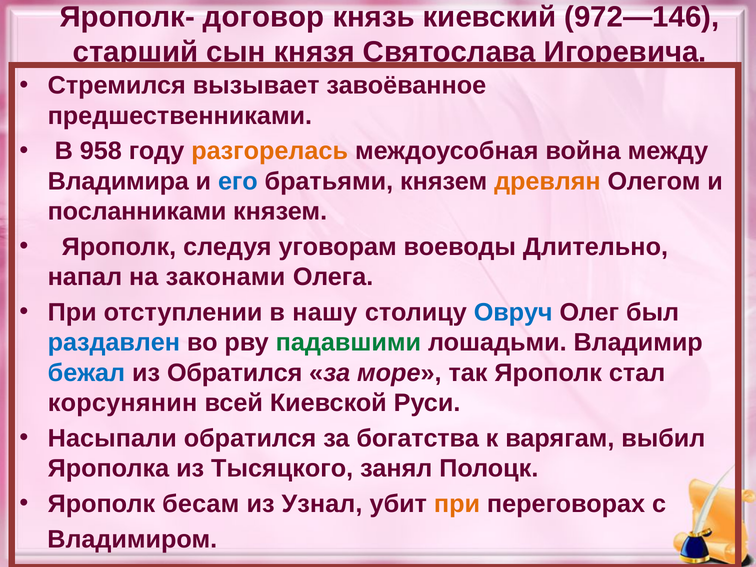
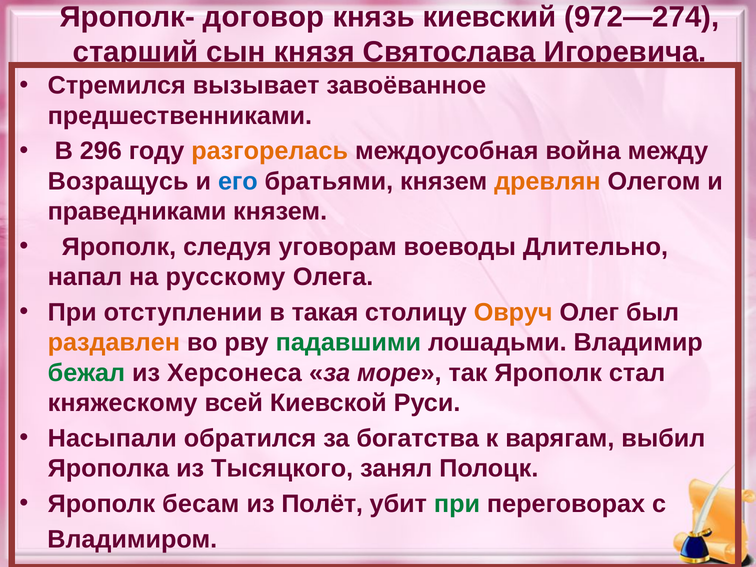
972—146: 972—146 -> 972—274 (642, 17)
958: 958 -> 296 (101, 151)
Владимира: Владимира -> Возращусь (118, 181)
посланниками: посланниками -> праведниками (137, 212)
законами: законами -> русскому (225, 277)
нашу: нашу -> такая (325, 312)
Овруч colour: blue -> orange (513, 312)
раздавлен colour: blue -> orange (114, 343)
бежал colour: blue -> green (86, 373)
из Обратился: Обратился -> Херсонеса (234, 373)
корсунянин: корсунянин -> княжескому (123, 403)
Узнал: Узнал -> Полёт (322, 504)
при colour: orange -> green (457, 504)
